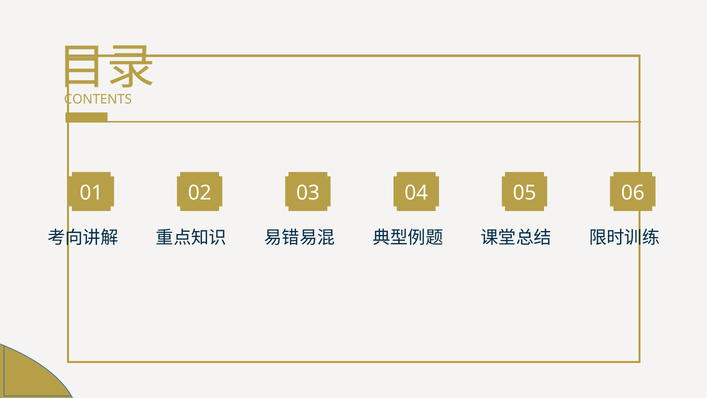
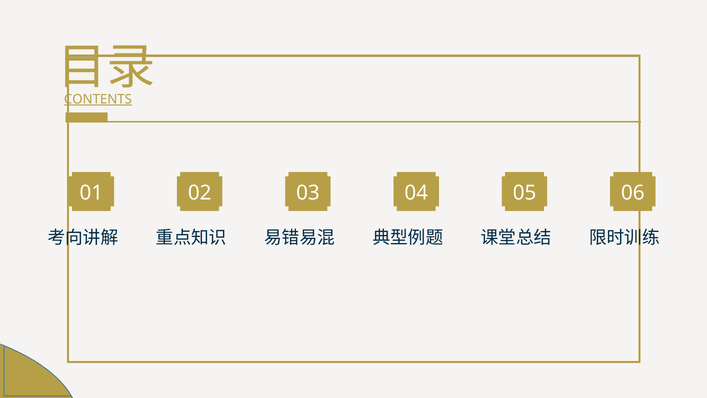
CONTENTS underline: none -> present (98, 99)
